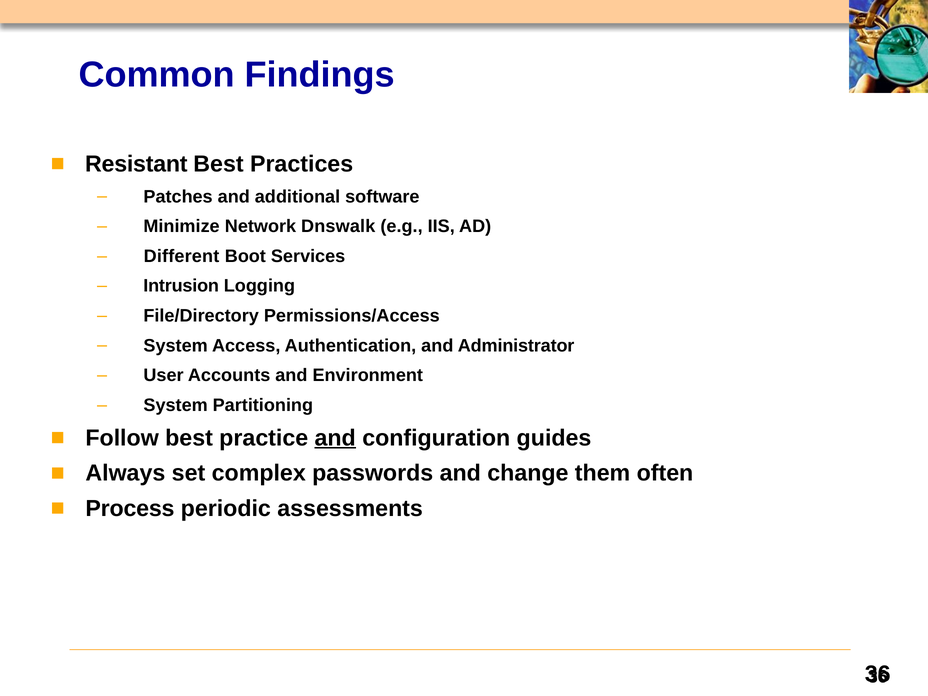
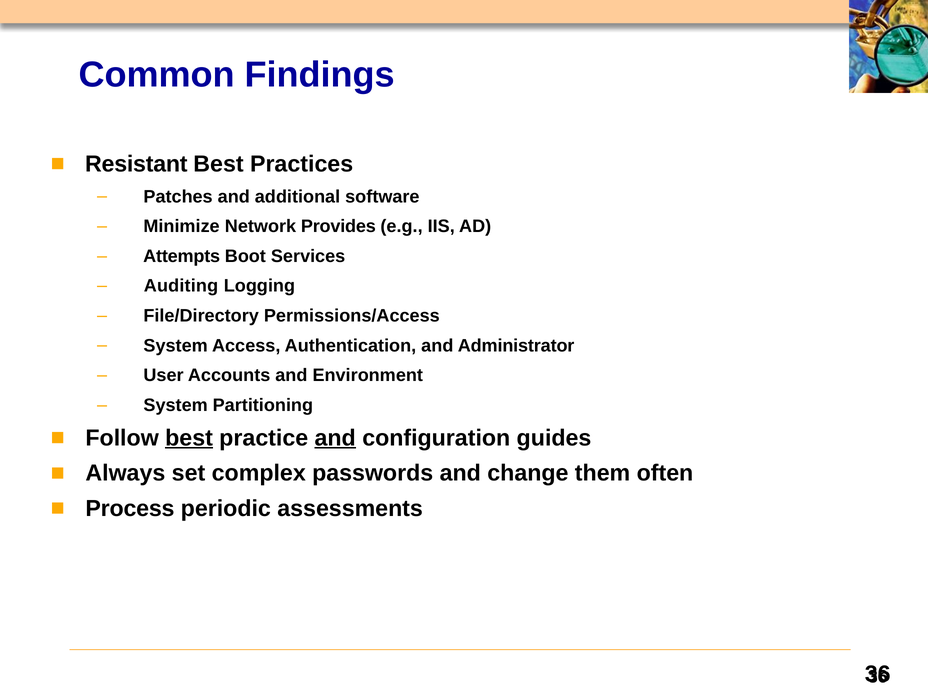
Dnswalk: Dnswalk -> Provides (338, 226)
Different: Different -> Attempts (182, 256)
Intrusion: Intrusion -> Auditing (181, 286)
best underline: none -> present (189, 438)
